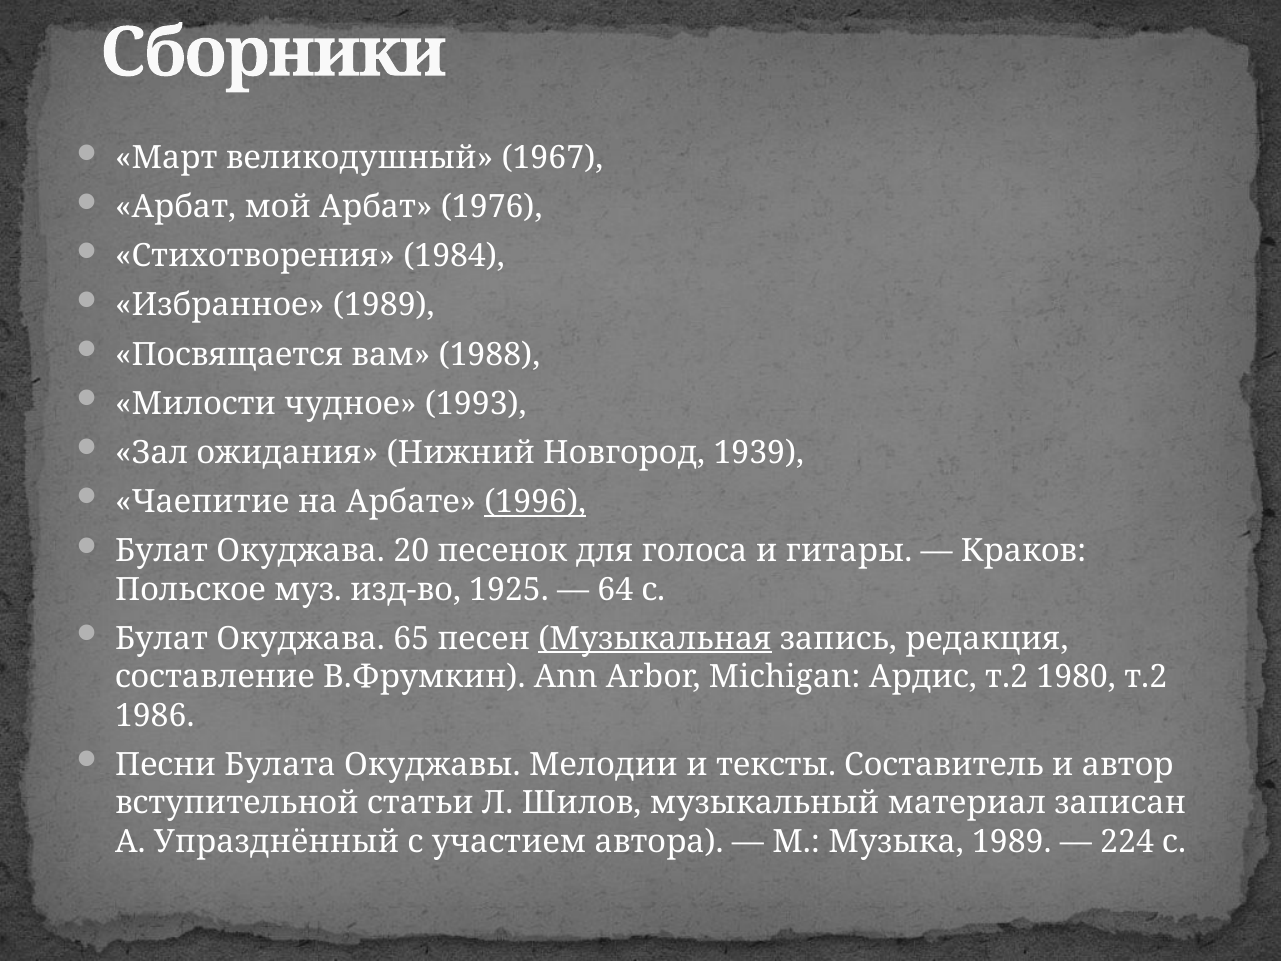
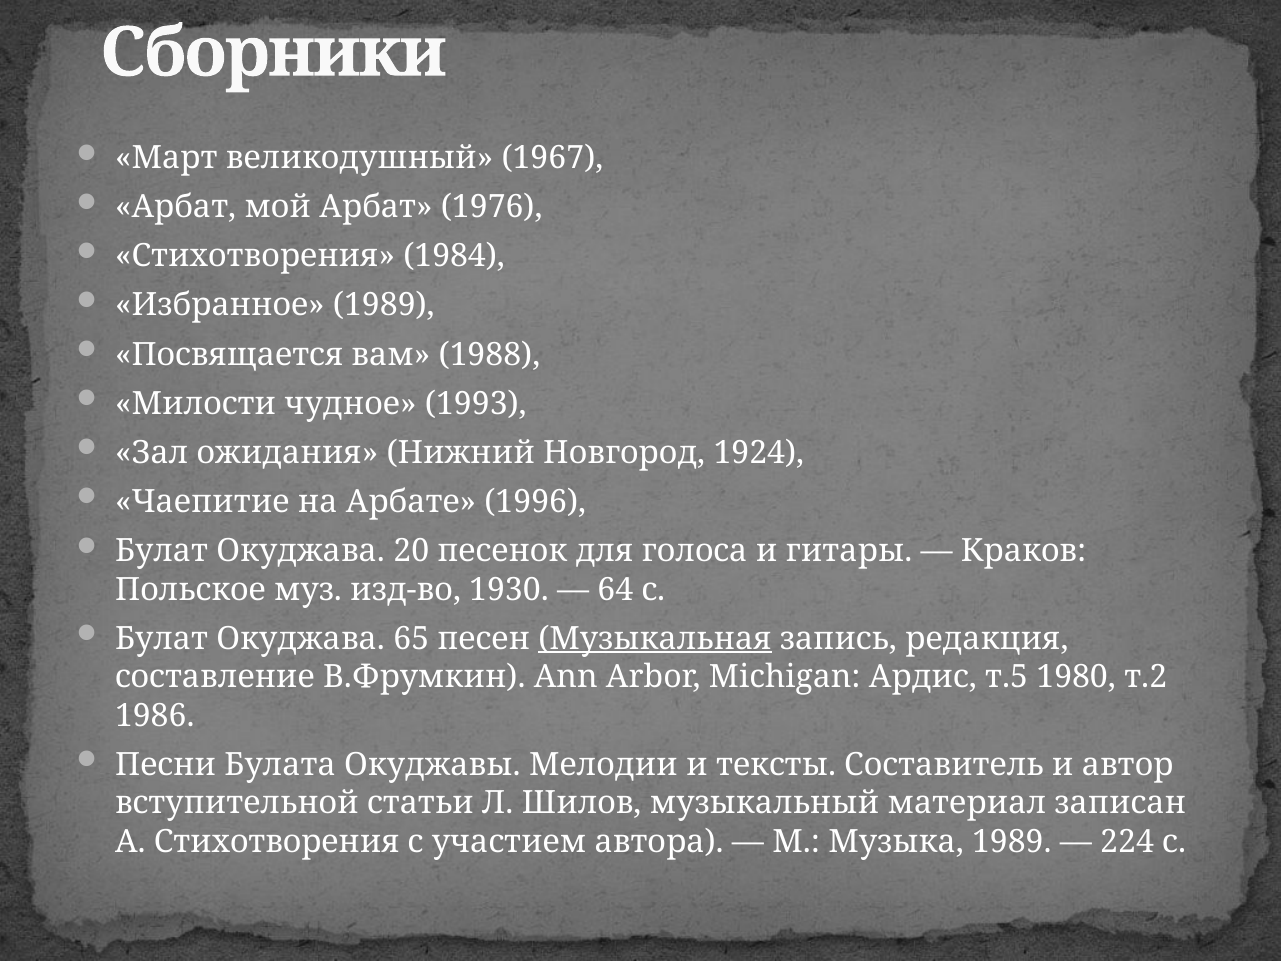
1939: 1939 -> 1924 (759, 453)
1996 underline: present -> none (535, 502)
1925: 1925 -> 1930 (509, 589)
Ардис т.2: т.2 -> т.5 (1007, 677)
А Упразднённый: Упразднённый -> Стихотворения (277, 841)
